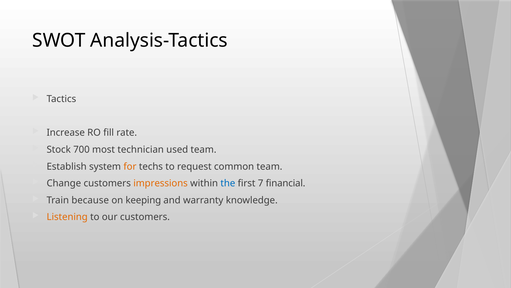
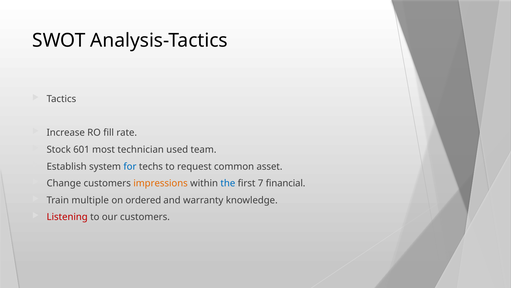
700: 700 -> 601 (81, 149)
for colour: orange -> blue (130, 166)
common team: team -> asset (269, 166)
because: because -> multiple (90, 200)
keeping: keeping -> ordered (143, 200)
Listening colour: orange -> red (67, 217)
